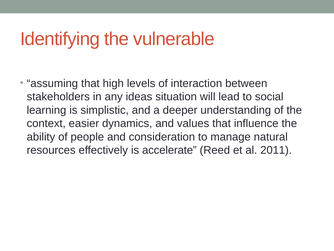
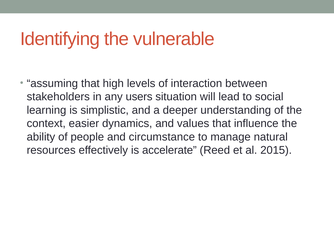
ideas: ideas -> users (139, 97)
consideration: consideration -> circumstance (162, 137)
2011: 2011 -> 2015 (276, 150)
